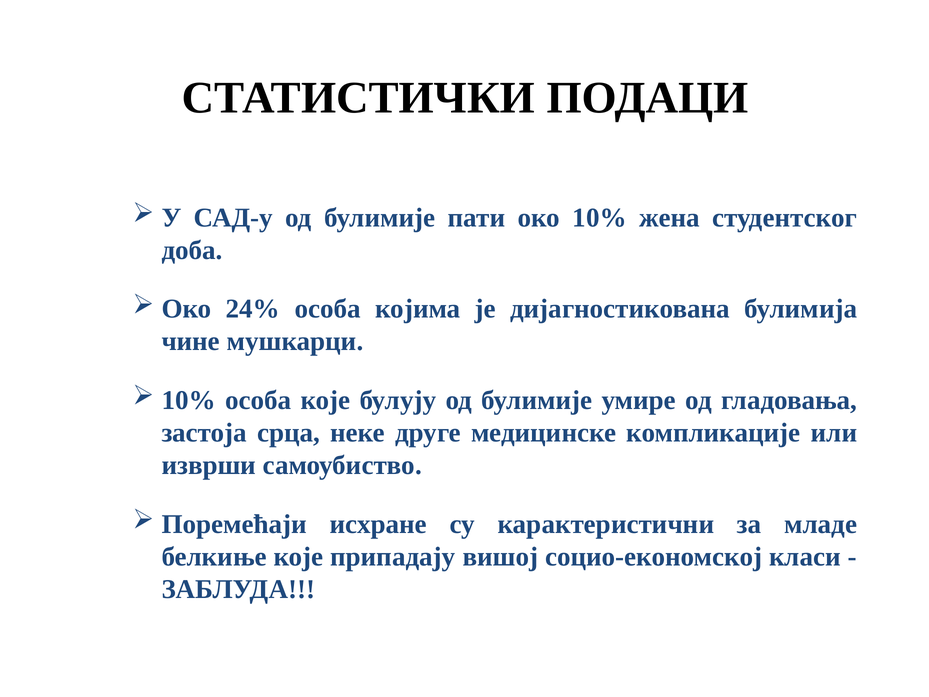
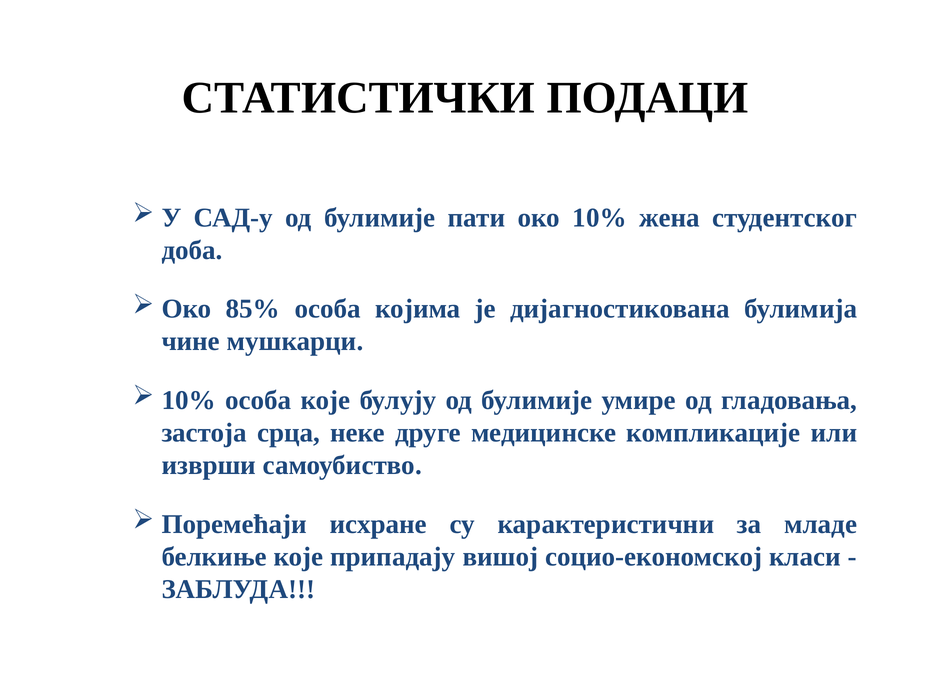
24%: 24% -> 85% (253, 309)
